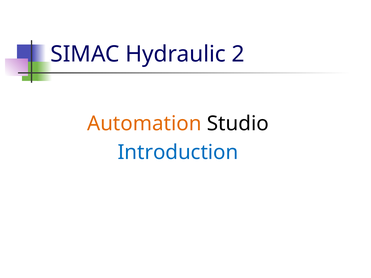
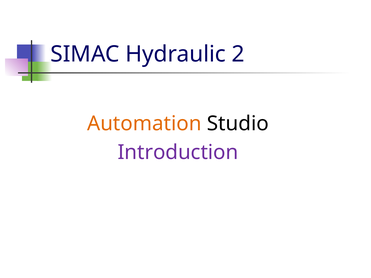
Introduction colour: blue -> purple (178, 152)
